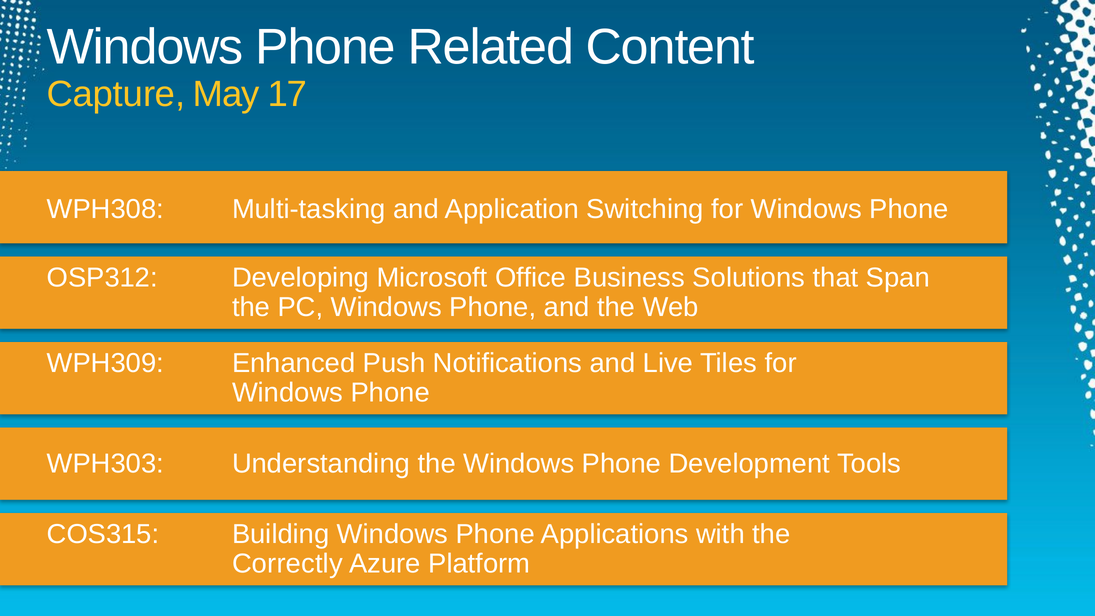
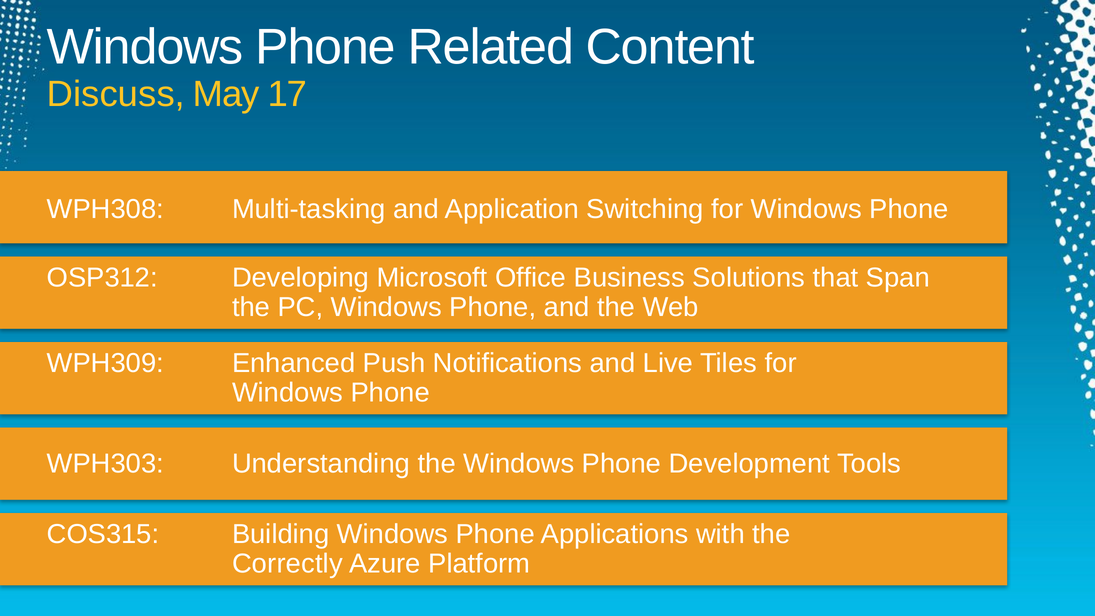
Capture: Capture -> Discuss (116, 94)
